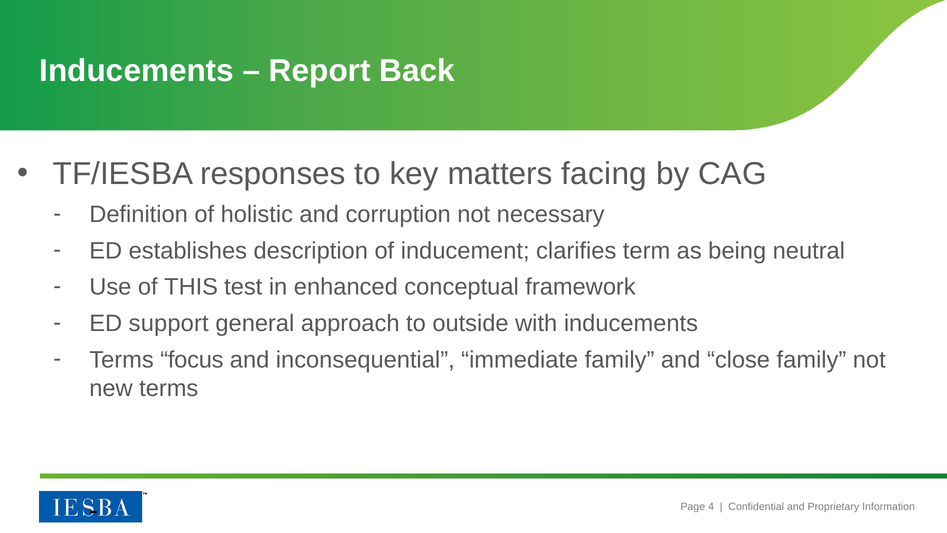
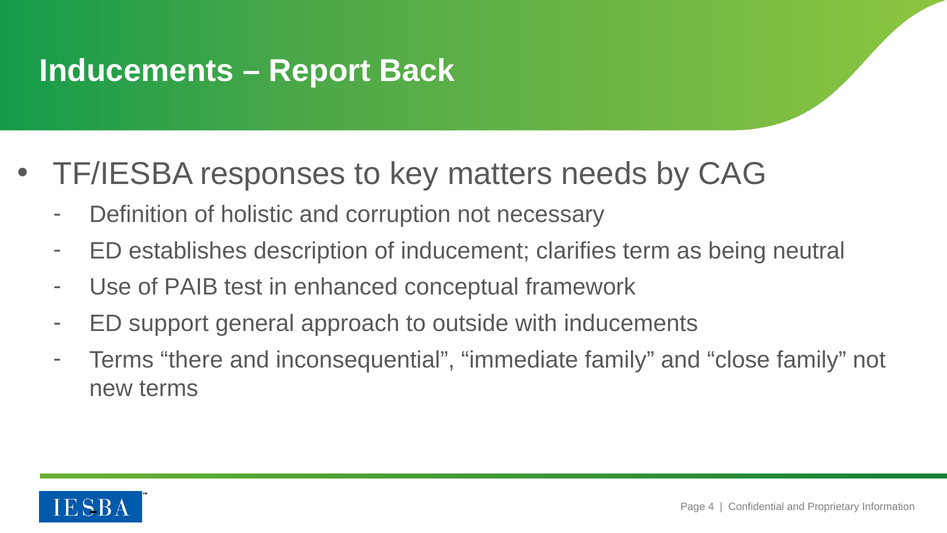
facing: facing -> needs (604, 174)
THIS: THIS -> PAIB (191, 287)
focus: focus -> there (192, 360)
